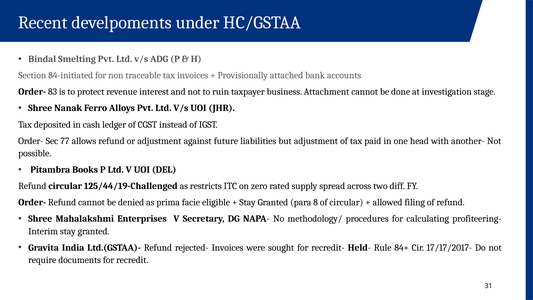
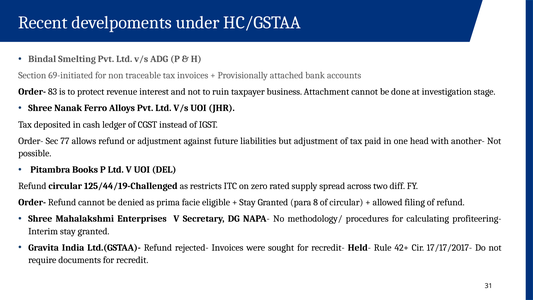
84-initiated: 84-initiated -> 69-initiated (71, 75)
84+: 84+ -> 42+ (402, 248)
